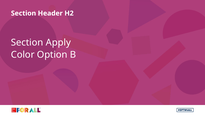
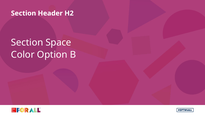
Apply: Apply -> Space (58, 43)
